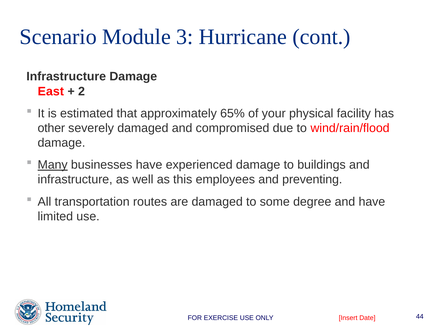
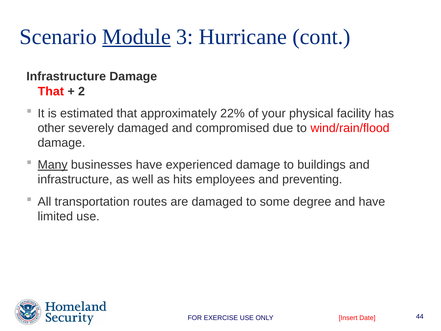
Module underline: none -> present (137, 37)
East: East -> That (51, 91)
65%: 65% -> 22% (232, 113)
this: this -> hits (183, 179)
